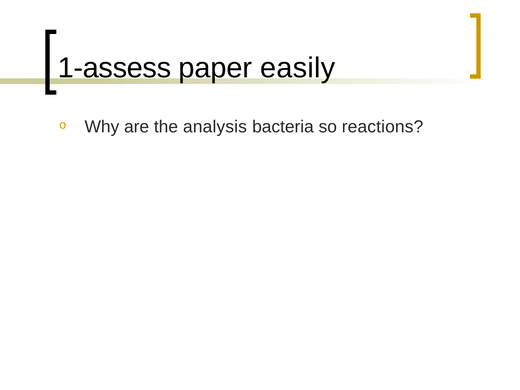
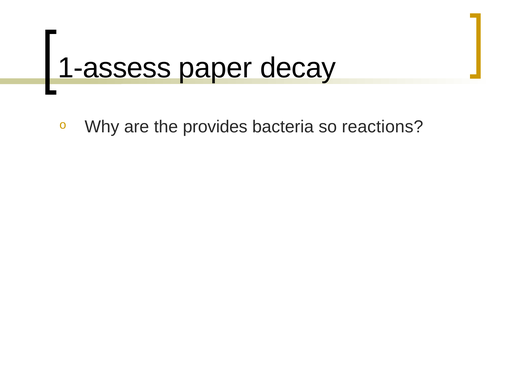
easily: easily -> decay (298, 68)
analysis: analysis -> provides (215, 127)
